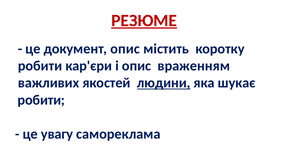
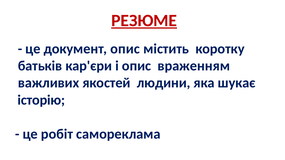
робити: робити -> батьків (40, 66)
людини underline: present -> none (164, 83)
робити: робити -> історію (41, 100)
увагу: увагу -> робіт (57, 134)
